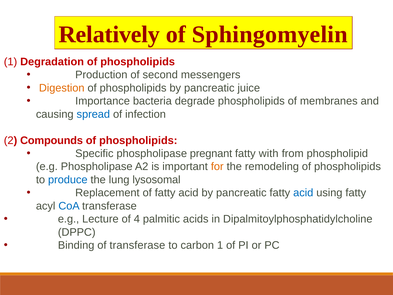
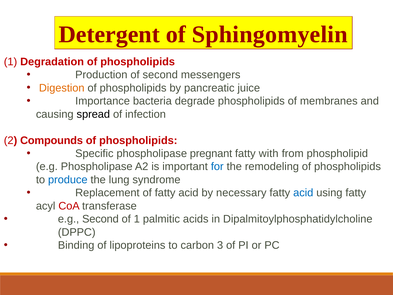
Relatively: Relatively -> Detergent (109, 34)
spread colour: blue -> black (93, 114)
for colour: orange -> blue (217, 166)
lysosomal: lysosomal -> syndrome (156, 180)
acid by pancreatic: pancreatic -> necessary (241, 193)
CoA colour: blue -> red (69, 206)
e.g Lecture: Lecture -> Second (100, 219)
of 4: 4 -> 1 (137, 219)
of transferase: transferase -> lipoproteins (137, 245)
carbon 1: 1 -> 3 (220, 245)
